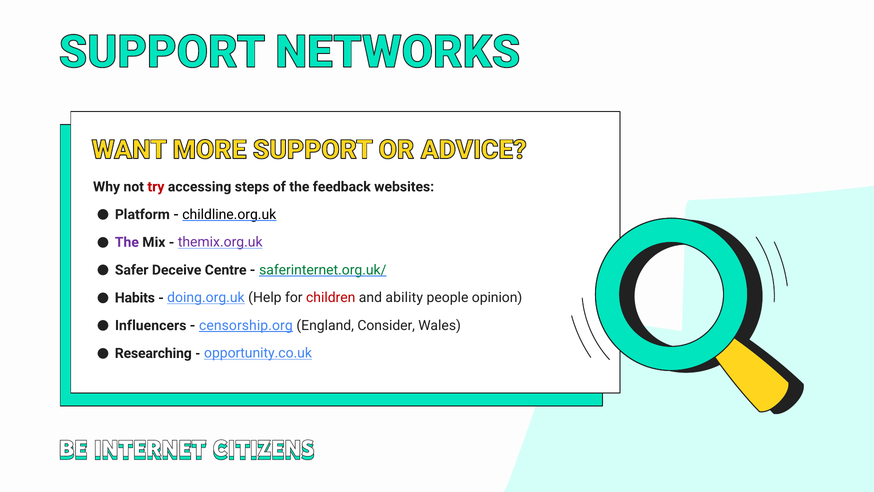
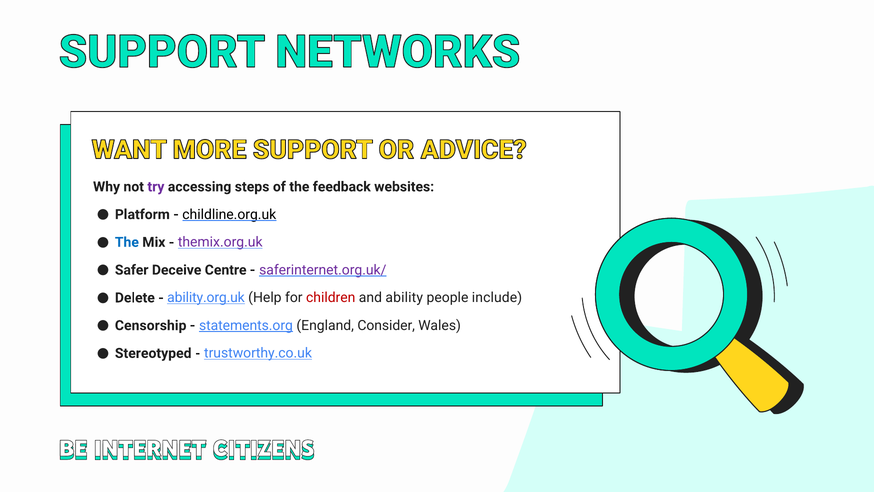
try colour: red -> purple (156, 187)
The colour: purple -> blue (127, 242)
saferinternet.org.uk/ colour: green -> purple (323, 270)
Habits: Habits -> Delete (135, 298)
doing.org.uk: doing.org.uk -> ability.org.uk (206, 298)
opinion: opinion -> include (497, 298)
Influencers: Influencers -> Censorship (151, 325)
censorship.org: censorship.org -> statements.org (246, 325)
Researching: Researching -> Stereotyped (153, 353)
opportunity.co.uk: opportunity.co.uk -> trustworthy.co.uk (258, 353)
